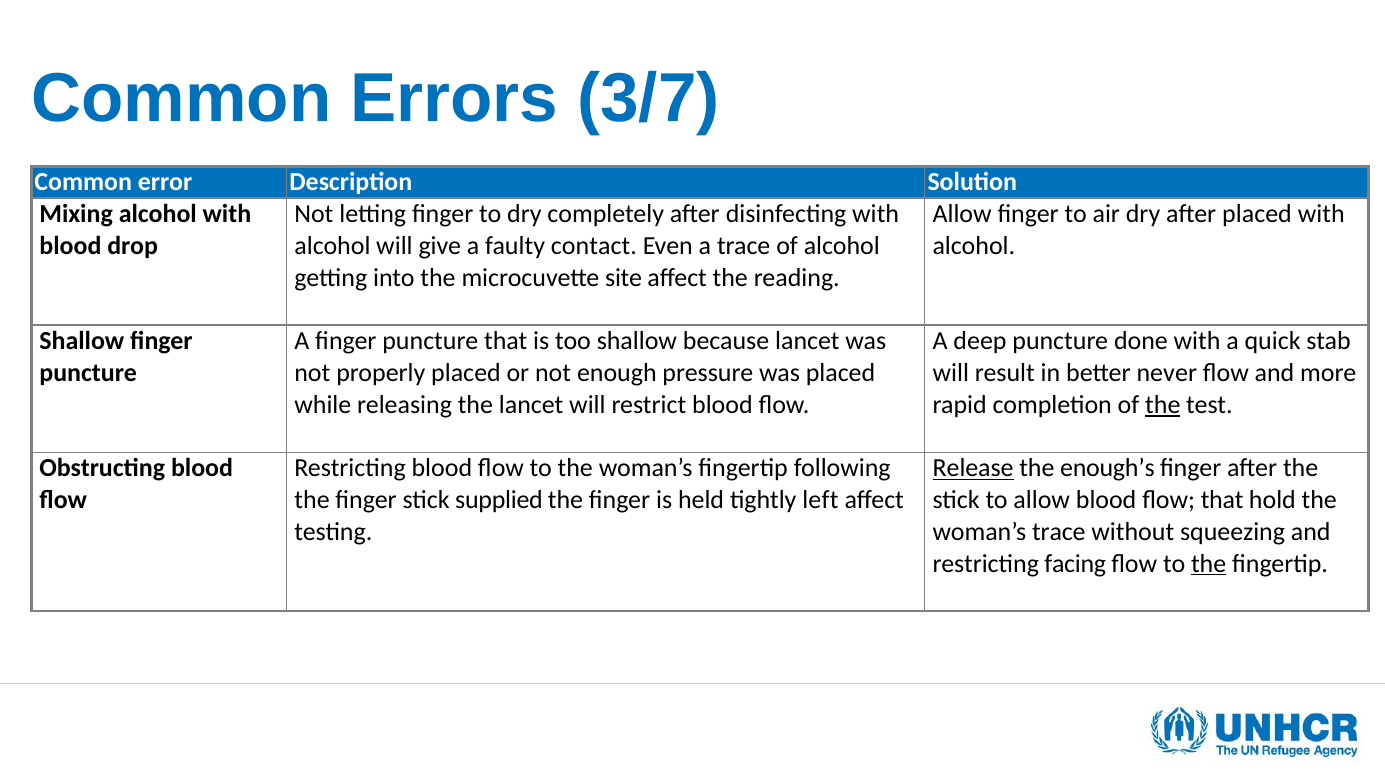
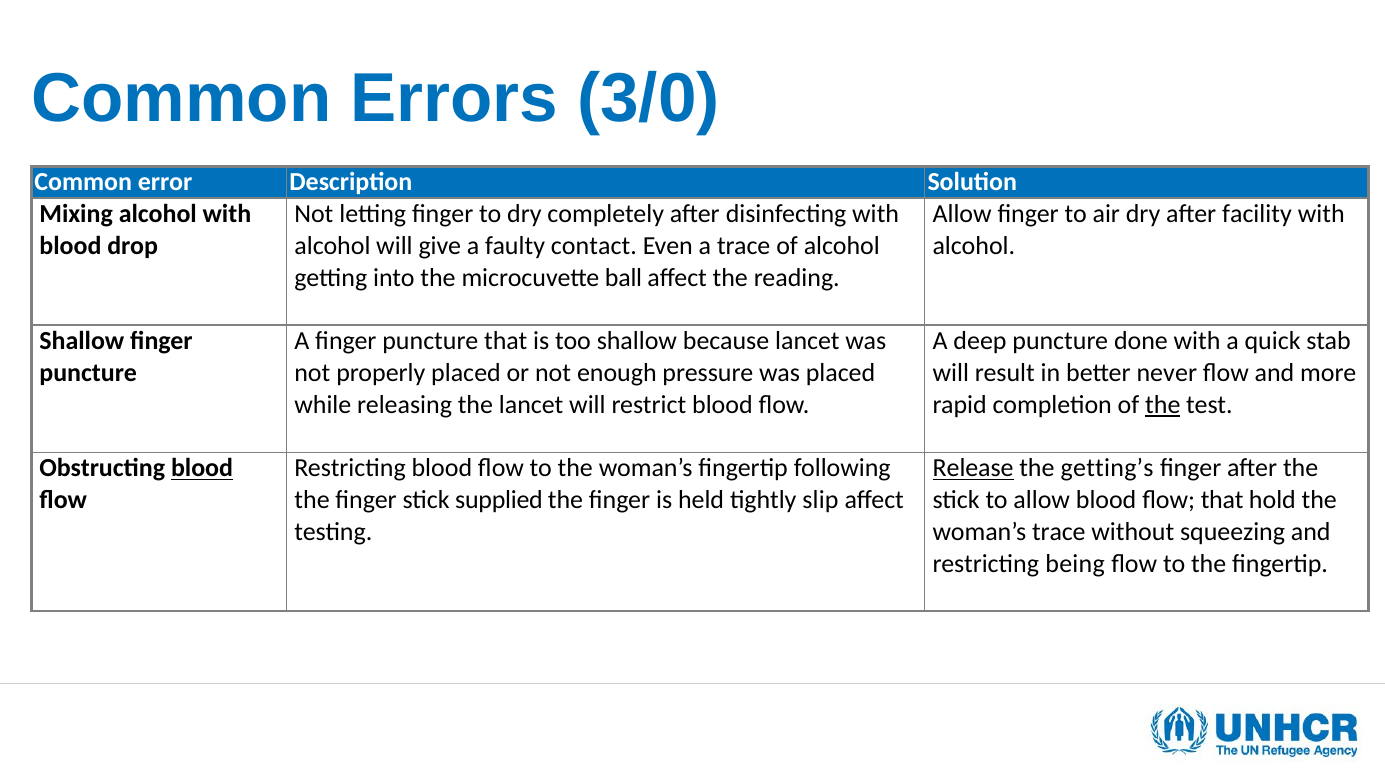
3/7: 3/7 -> 3/0 (648, 98)
after placed: placed -> facility (1257, 214)
site: site -> ball (624, 277)
blood underline: none -> present (202, 468)
enough’s: enough’s -> getting’s (1107, 468)
left: left -> slip (820, 500)
facing: facing -> being (1075, 563)
the underline: present -> none (1209, 563)
